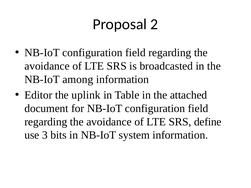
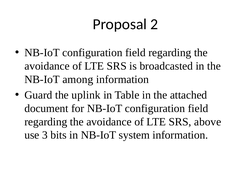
Editor: Editor -> Guard (38, 95)
define: define -> above (208, 122)
